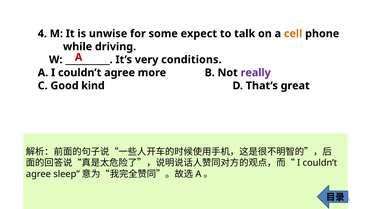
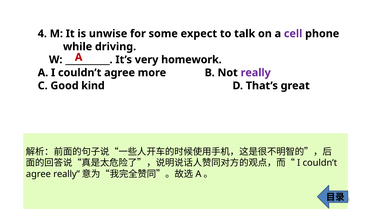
cell colour: orange -> purple (293, 34)
conditions: conditions -> homework (191, 60)
agree sleep: sleep -> really (67, 174)
